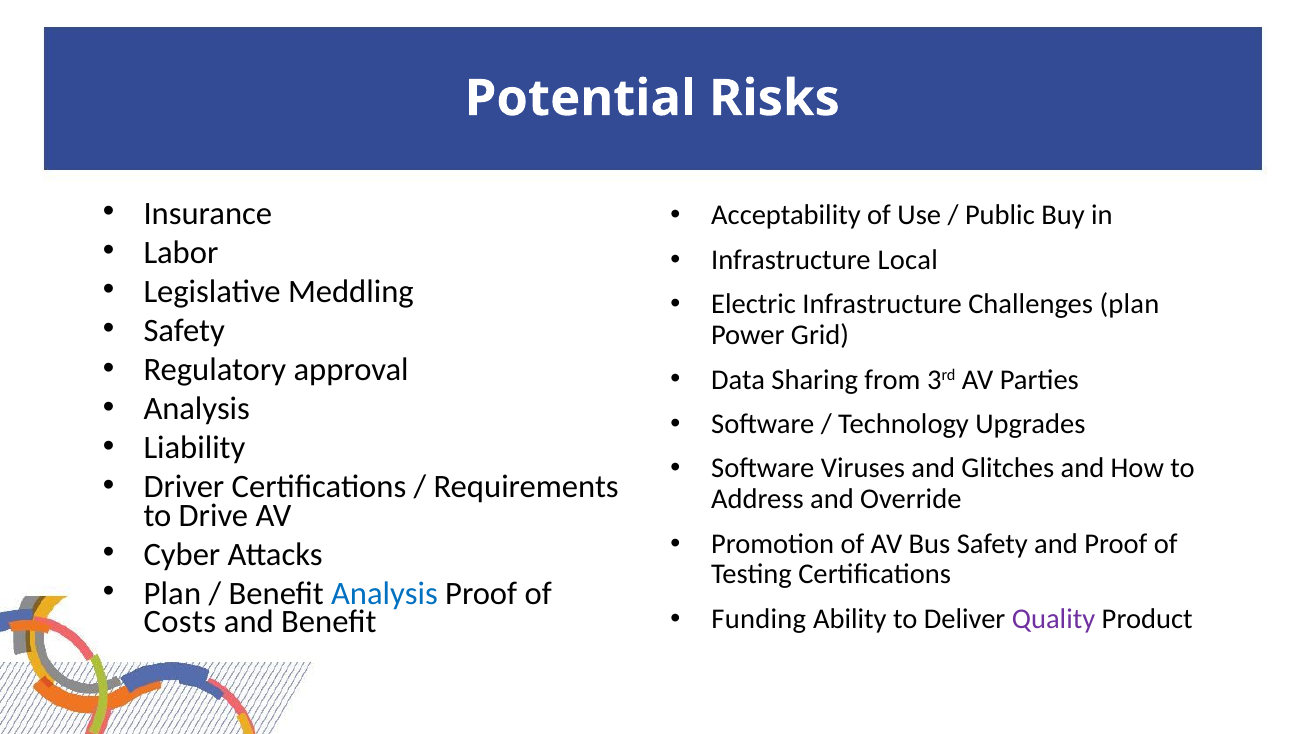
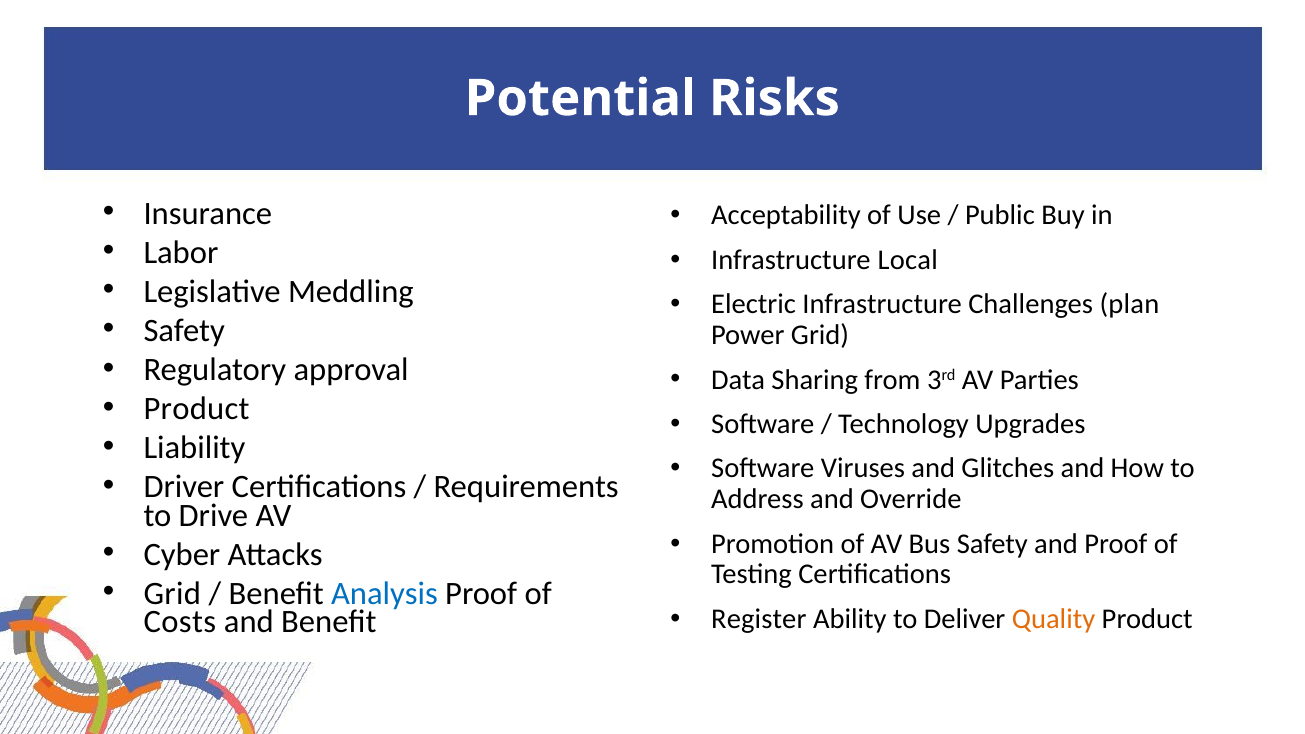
Analysis: Analysis -> Product (197, 409)
Plan: Plan -> Grid (172, 594)
Funding: Funding -> Register (759, 619)
Quality colour: purple -> orange (1054, 619)
